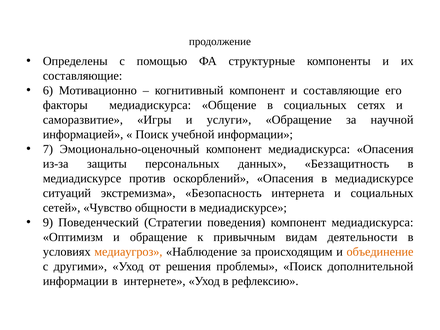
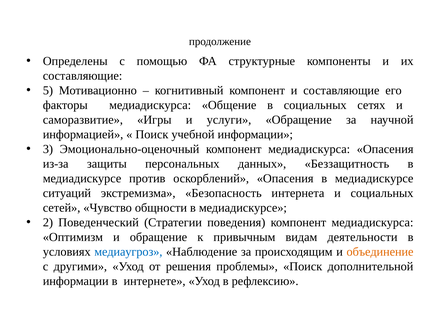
6: 6 -> 5 (48, 90)
7: 7 -> 3 (48, 149)
9: 9 -> 2 (48, 222)
медиаугроз colour: orange -> blue (128, 252)
